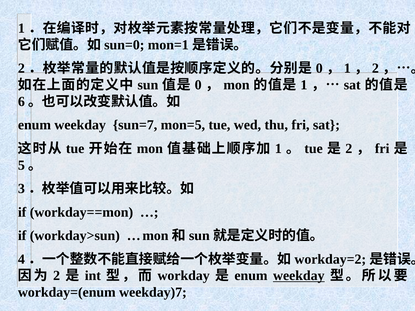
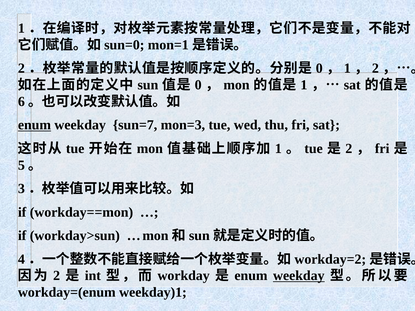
enum underline: none -> present (34, 125)
mon=5: mon=5 -> mon=3 (183, 125)
weekday)7: weekday)7 -> weekday)1 (153, 293)
